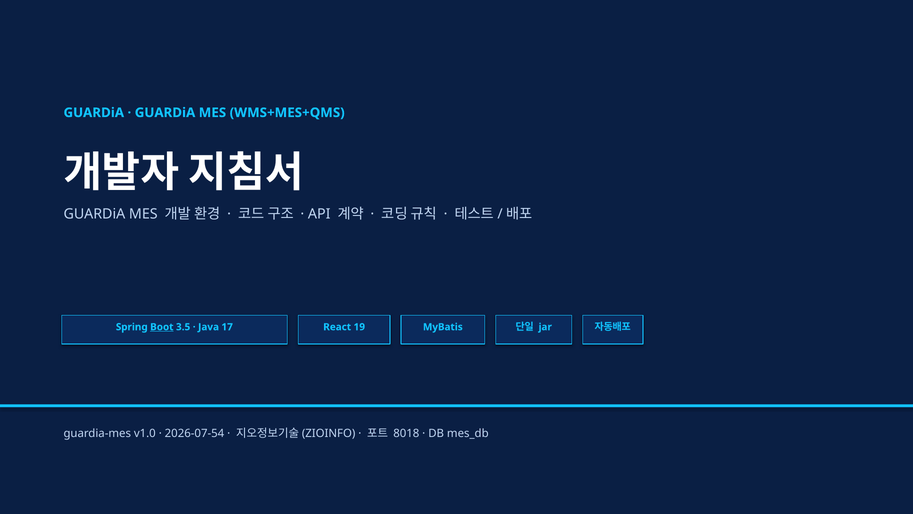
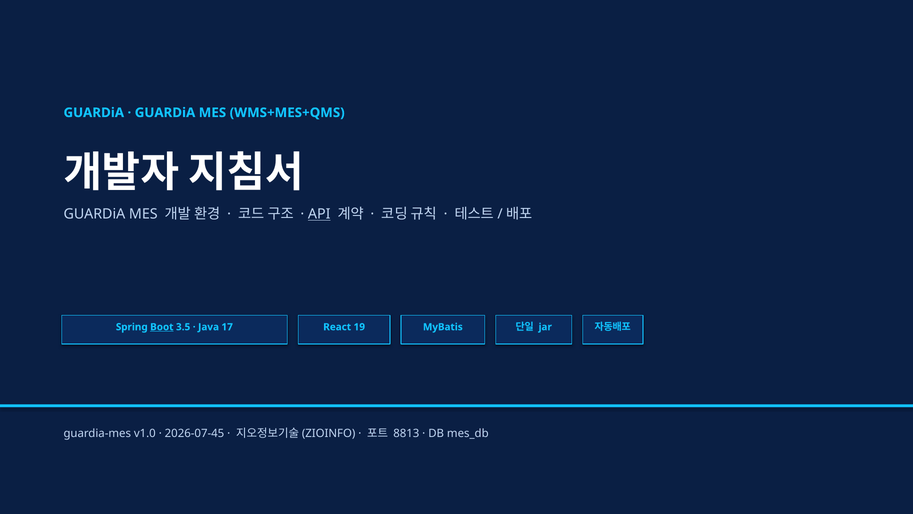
API underline: none -> present (319, 214)
2026-07-54: 2026-07-54 -> 2026-07-45 (194, 433)
8018: 8018 -> 8813 (406, 433)
